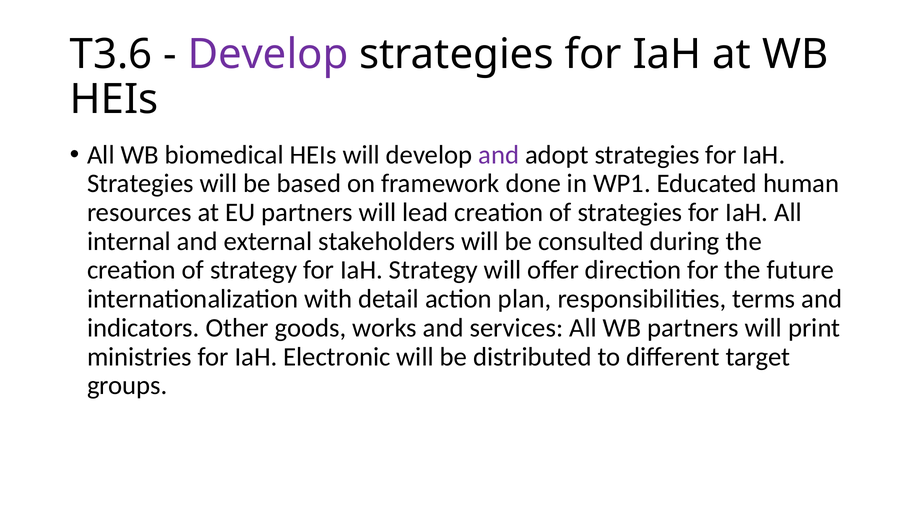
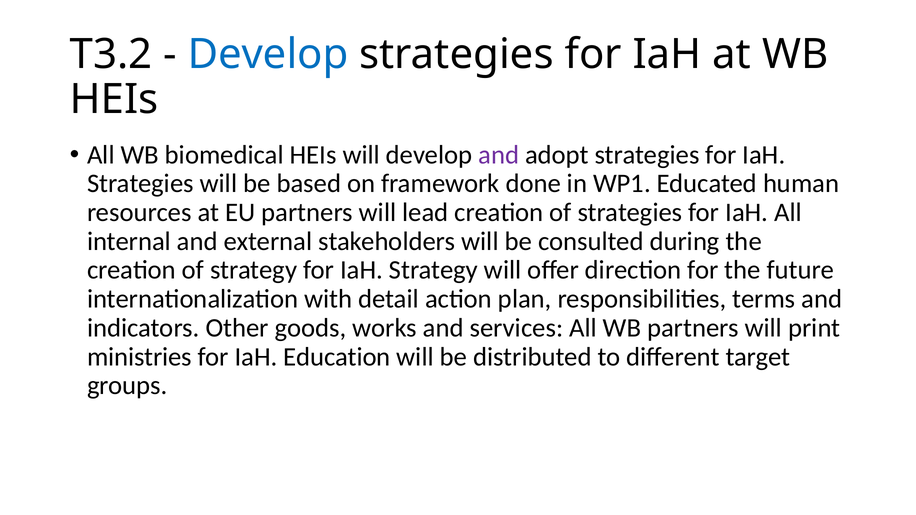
T3.6: T3.6 -> T3.2 (111, 54)
Develop colour: purple -> blue (268, 54)
Electronic: Electronic -> Education (337, 357)
